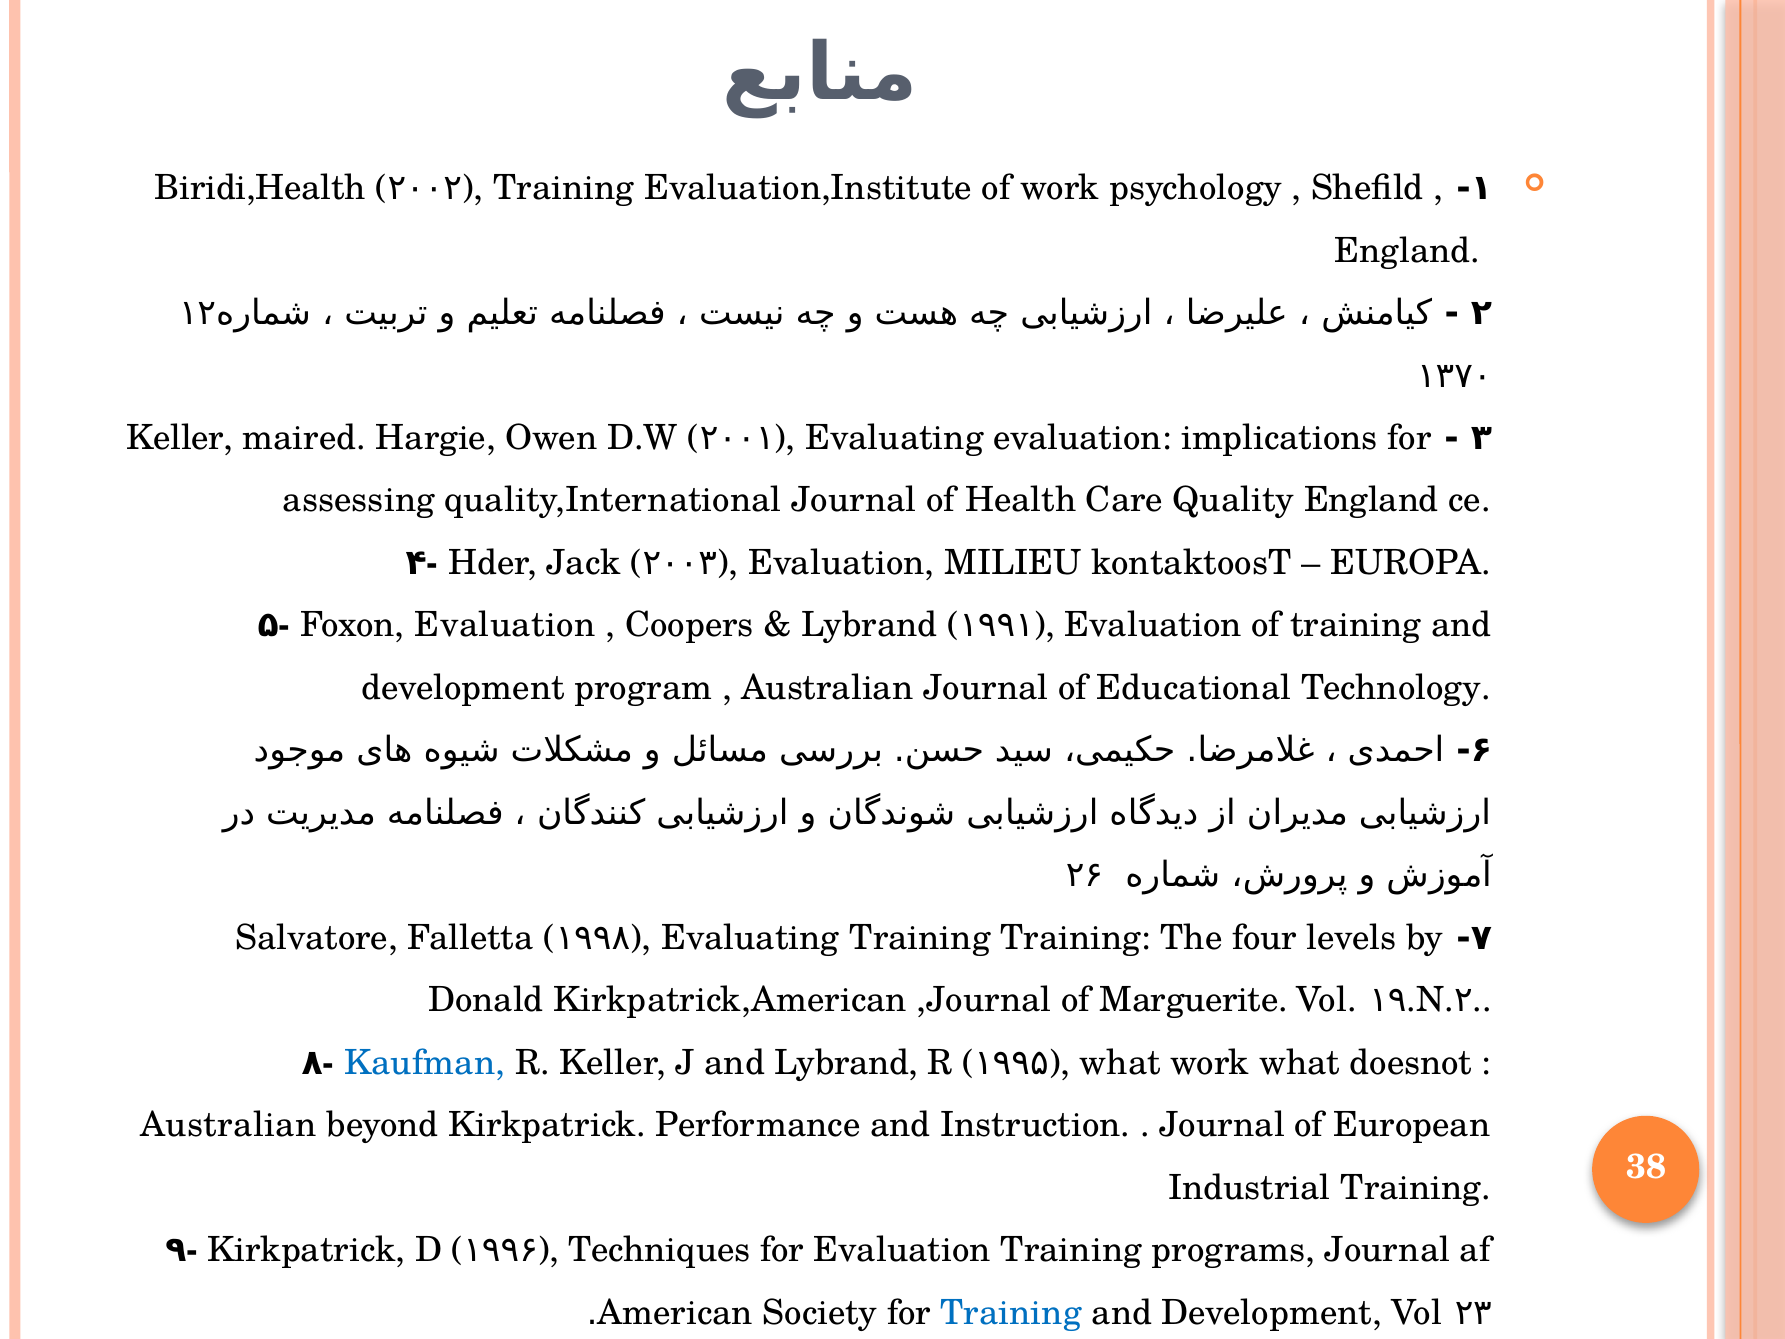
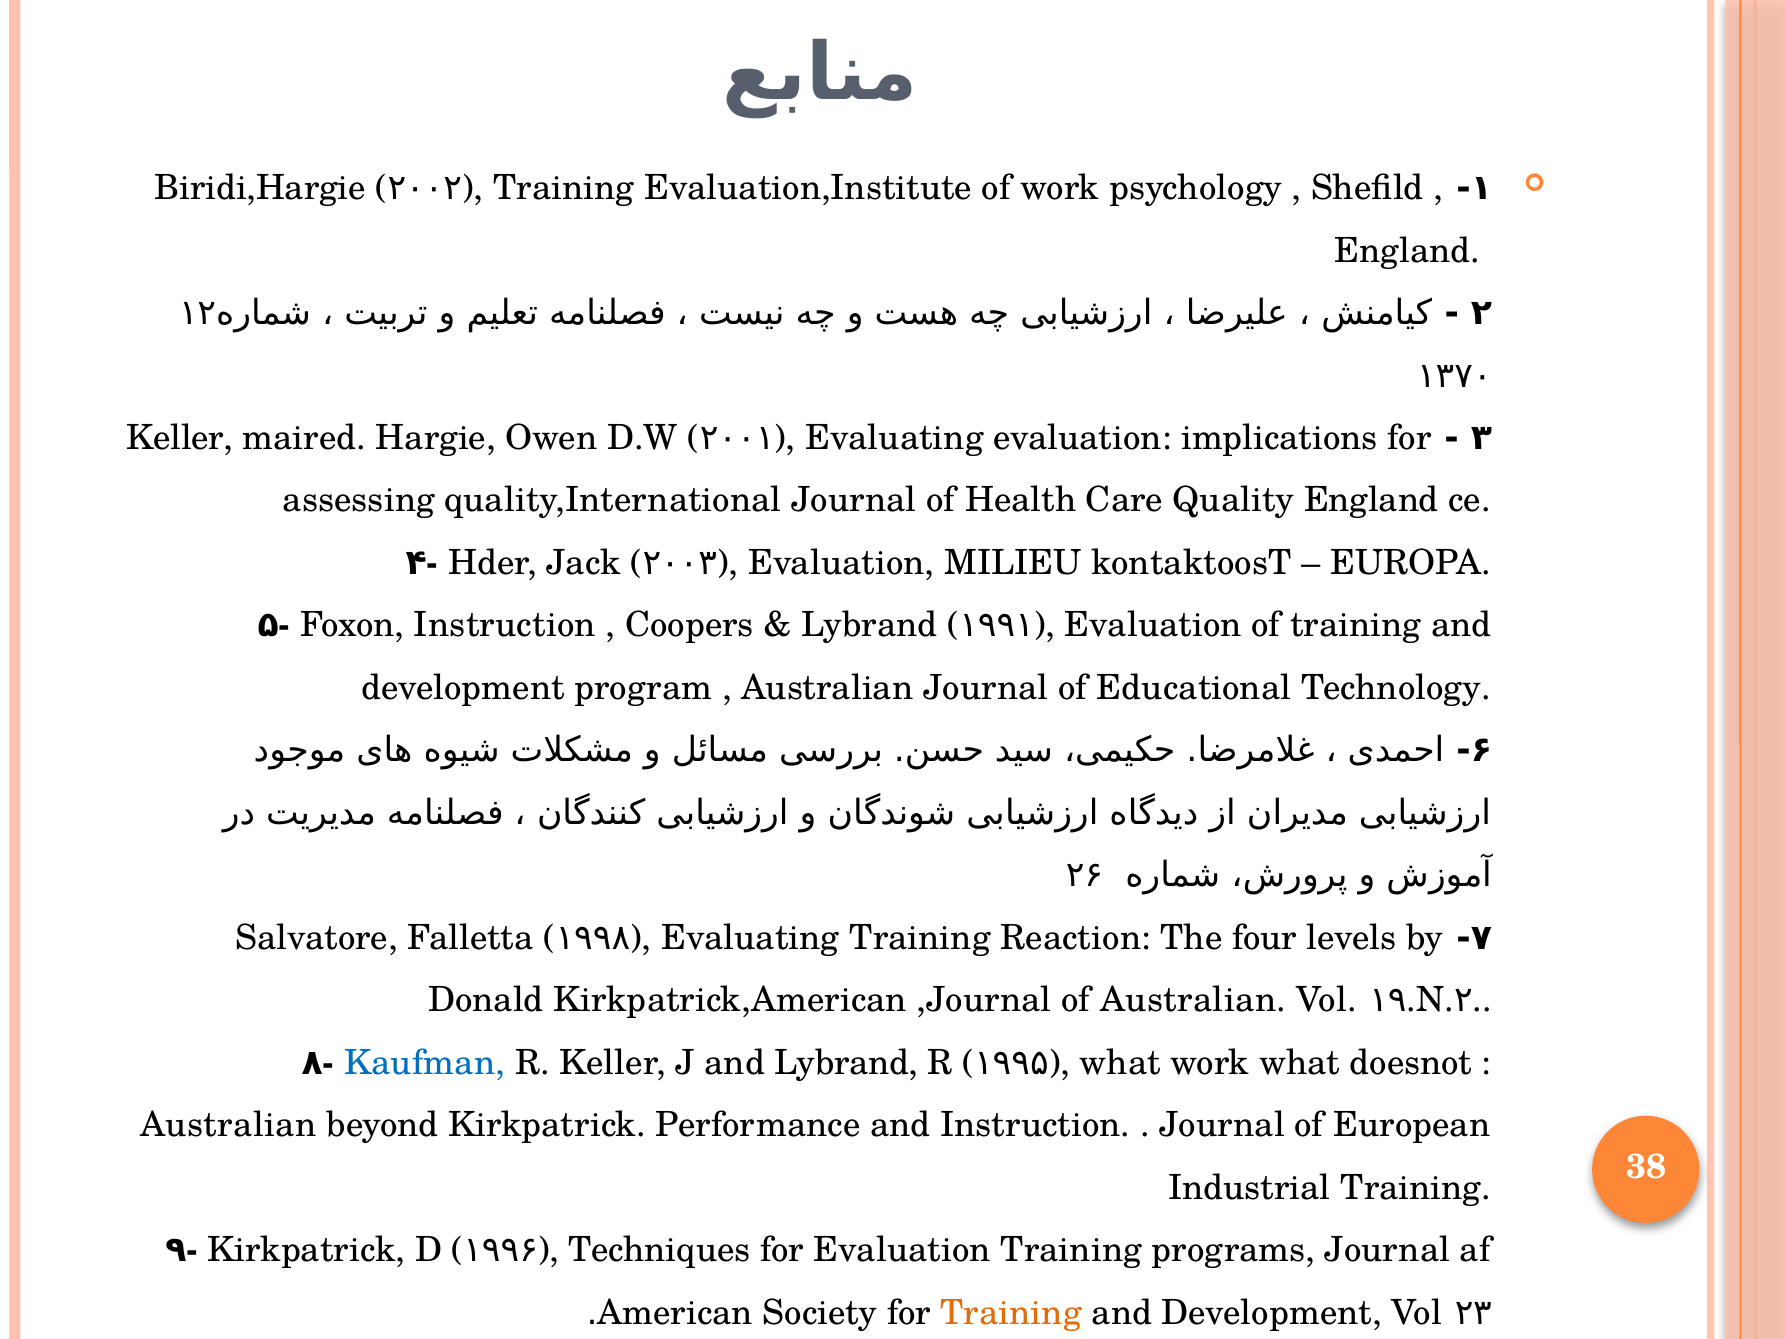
Biridi,Health: Biridi,Health -> Biridi,Hargie (260, 188)
Foxon Evaluation: Evaluation -> Instruction (505, 625)
Training Training: Training -> Reaction (1076, 938)
of Marguerite: Marguerite -> Australian (1193, 1000)
Training colour: blue -> orange (1011, 1313)
